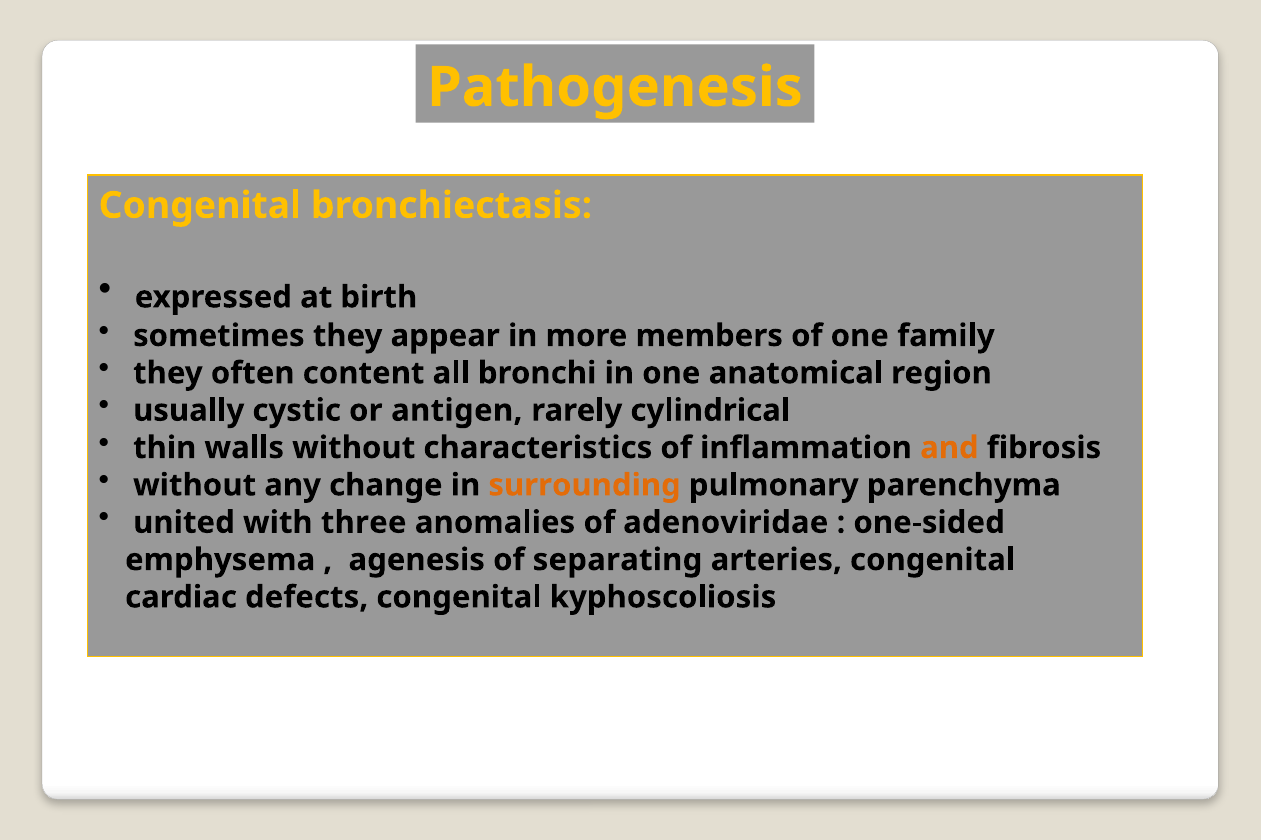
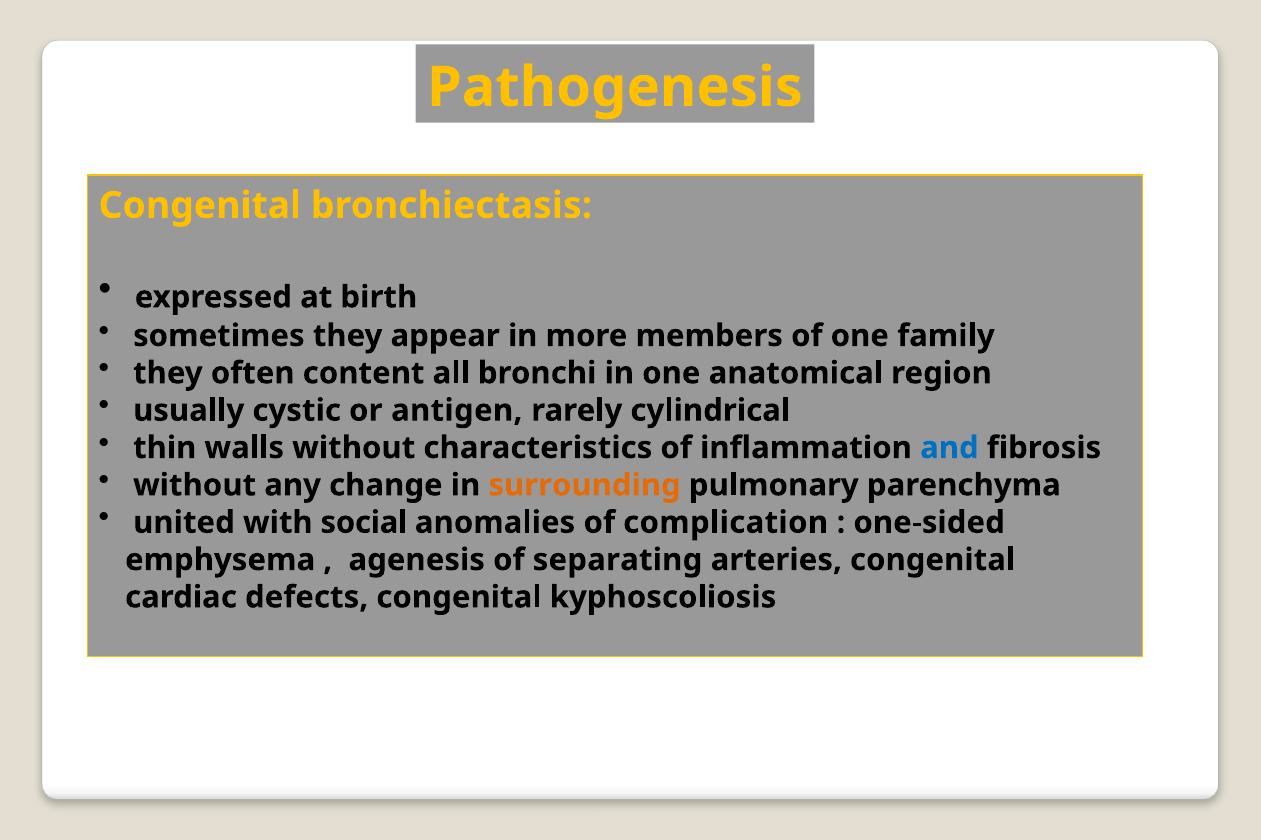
and colour: orange -> blue (949, 448)
three: three -> social (364, 523)
adenoviridae: adenoviridae -> complication (726, 523)
